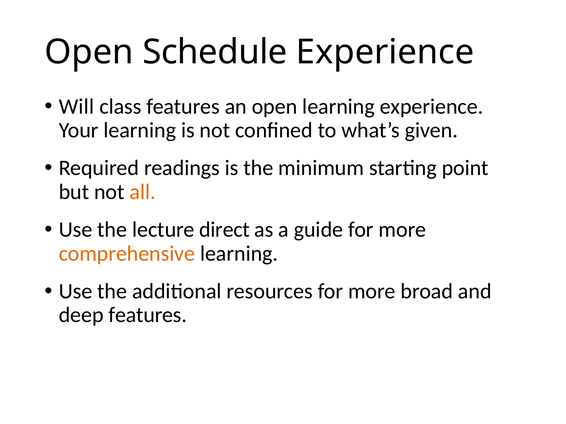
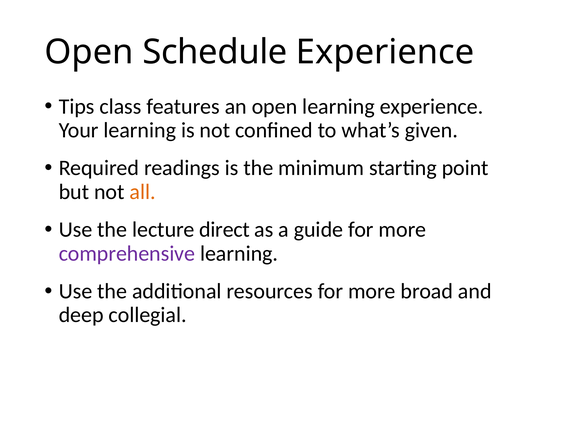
Will: Will -> Tips (77, 107)
comprehensive colour: orange -> purple (127, 254)
deep features: features -> collegial (148, 315)
